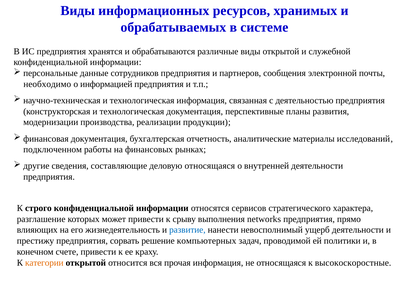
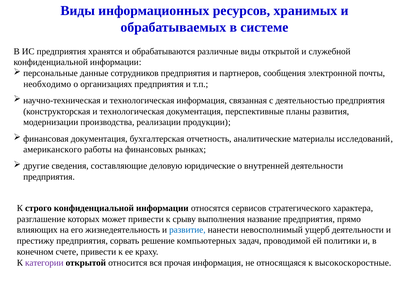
информацией: информацией -> организациях (106, 84)
подключенном: подключенном -> американского (53, 149)
деловую относящаяся: относящаяся -> юридические (210, 166)
networks: networks -> название (264, 219)
категории colour: orange -> purple (44, 263)
